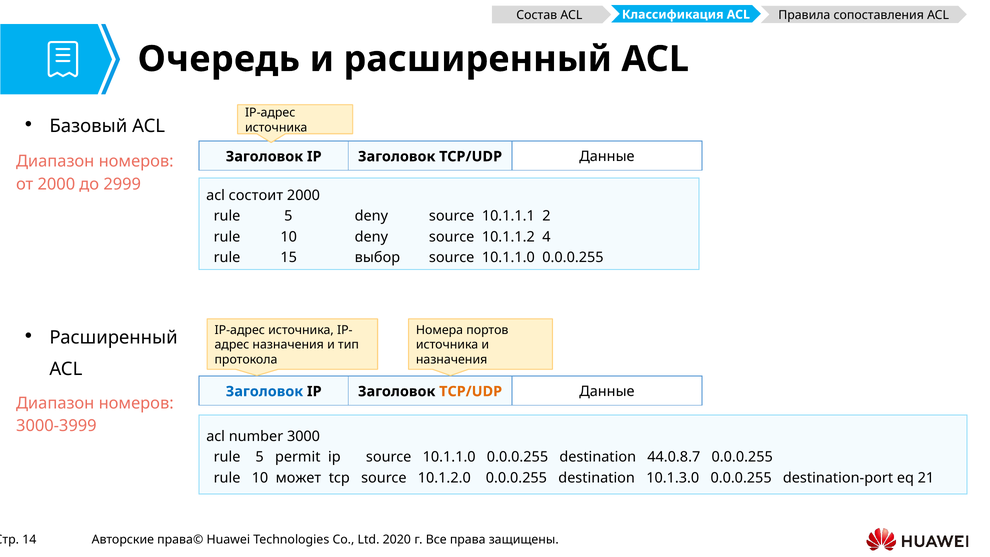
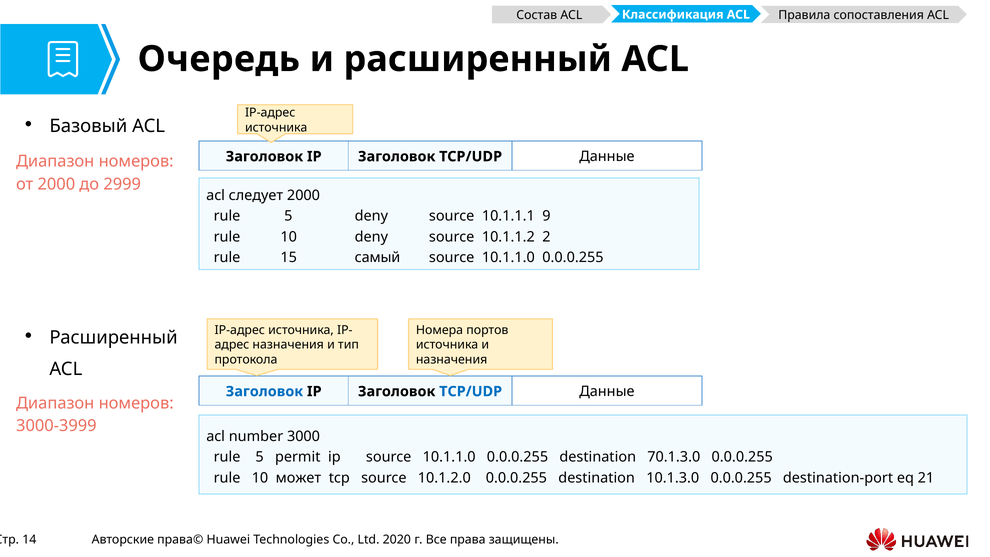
состоит: состоит -> следует (256, 195)
2: 2 -> 9 (546, 216)
4: 4 -> 2 (546, 237)
выбор: выбор -> самый (378, 258)
TCP/UDP colour: orange -> blue (471, 391)
44.0.8.7: 44.0.8.7 -> 70.1.3.0 (674, 457)
